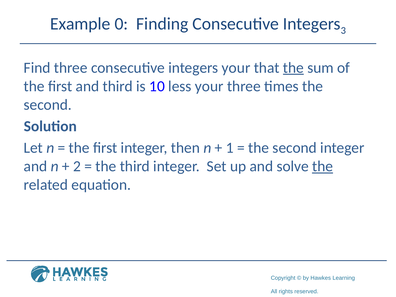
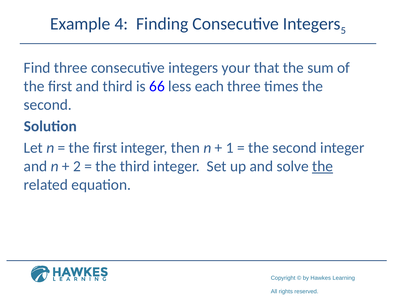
0: 0 -> 4 (121, 24)
3: 3 -> 5 (343, 31)
the underline: present -> none (293, 68)
10: 10 -> 66 (157, 86)
less your: your -> each (209, 86)
